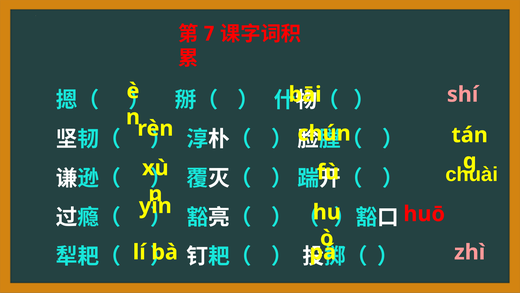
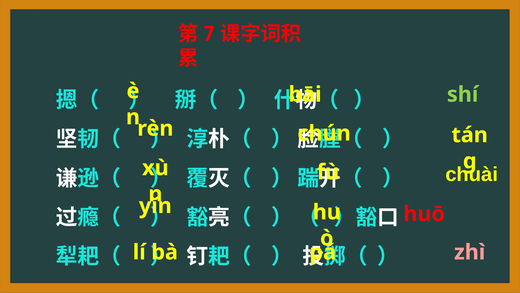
shí colour: pink -> light green (463, 94)
